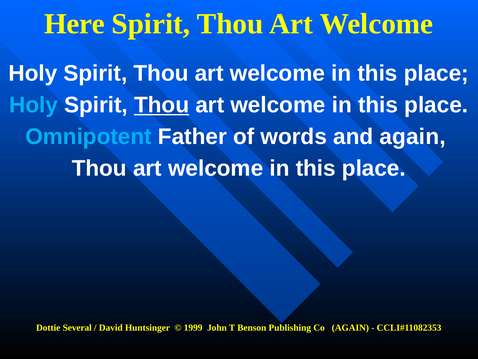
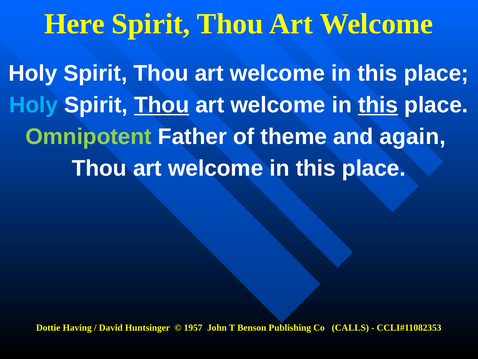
this underline: none -> present (378, 105)
Omnipotent colour: light blue -> light green (89, 136)
words: words -> theme (294, 136)
Several: Several -> Having (77, 327)
1999: 1999 -> 1957 (193, 327)
Co AGAIN: AGAIN -> CALLS (350, 327)
